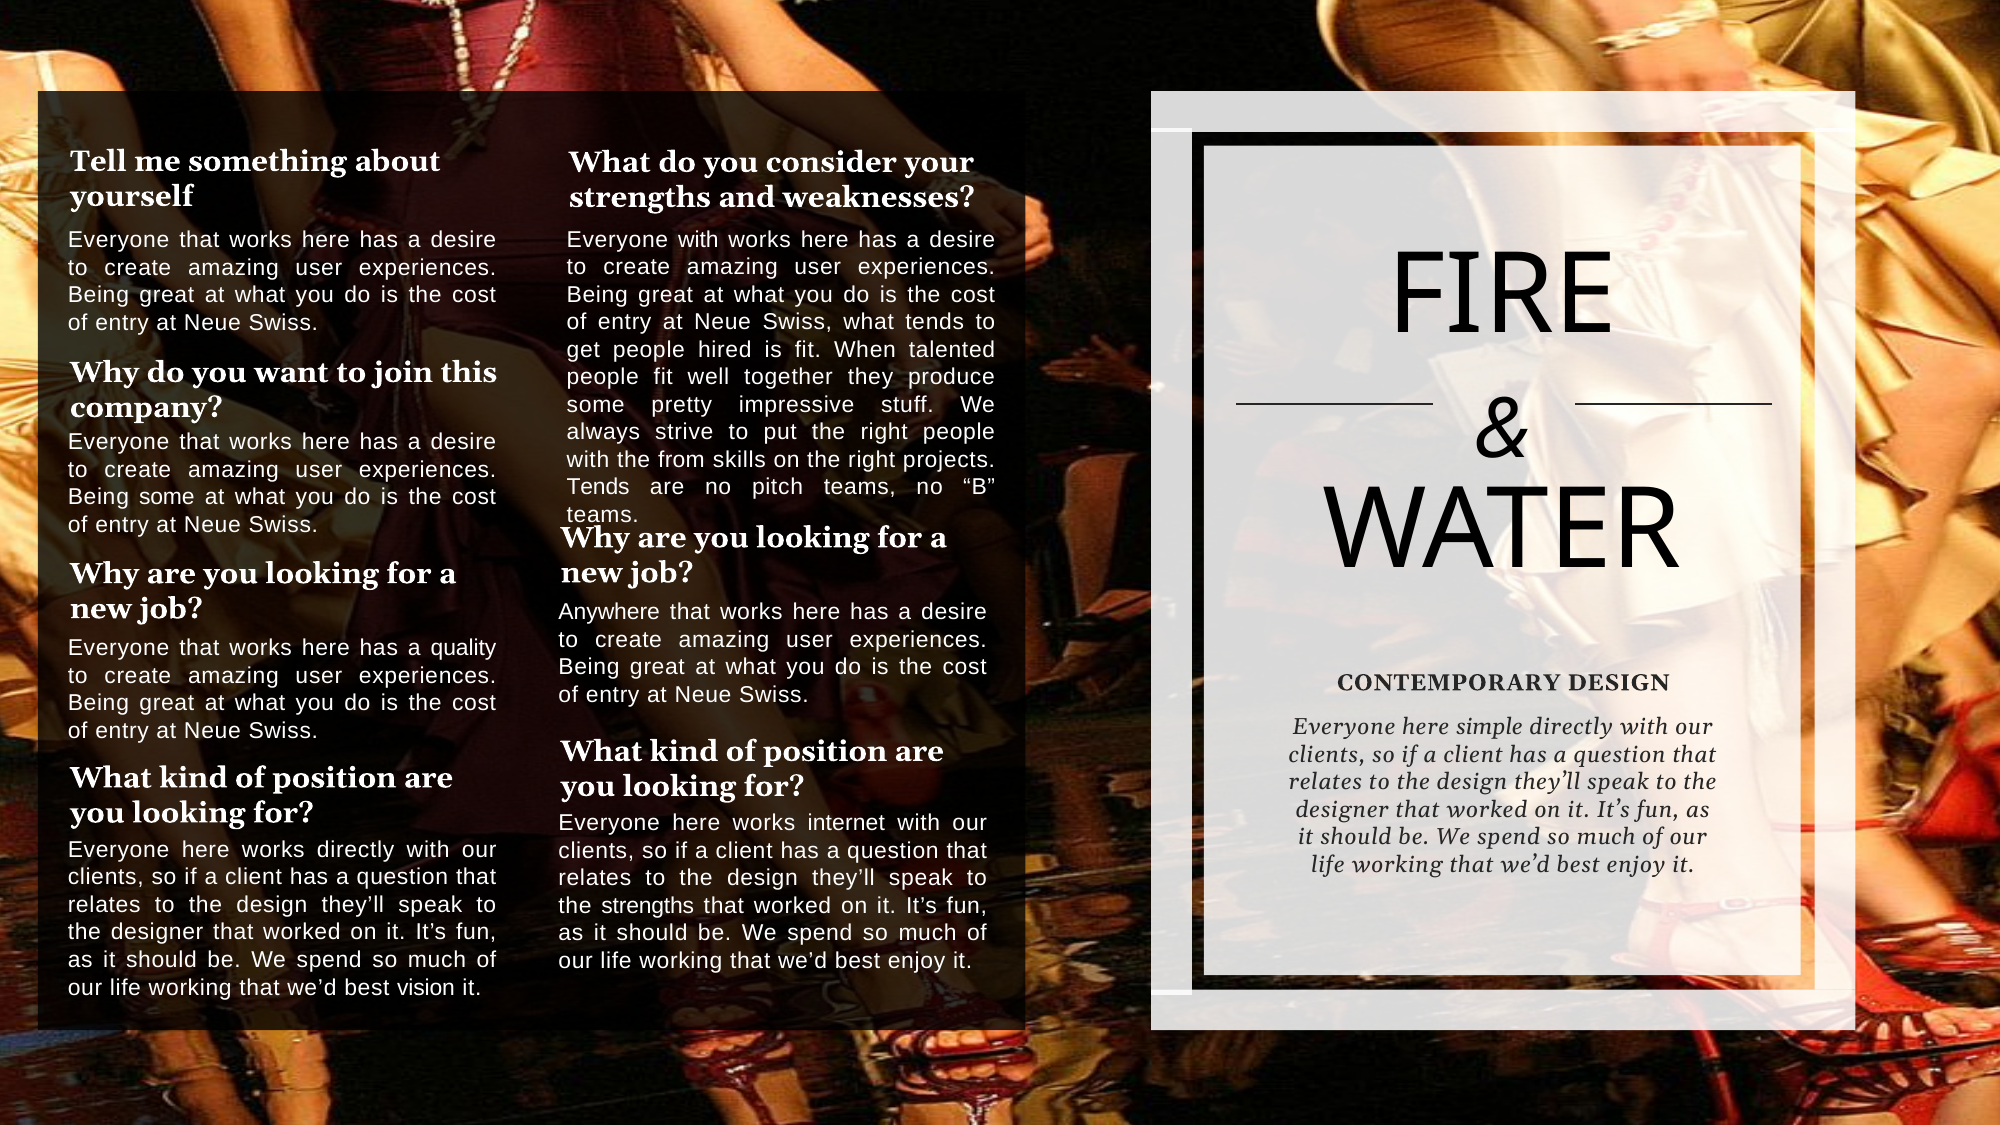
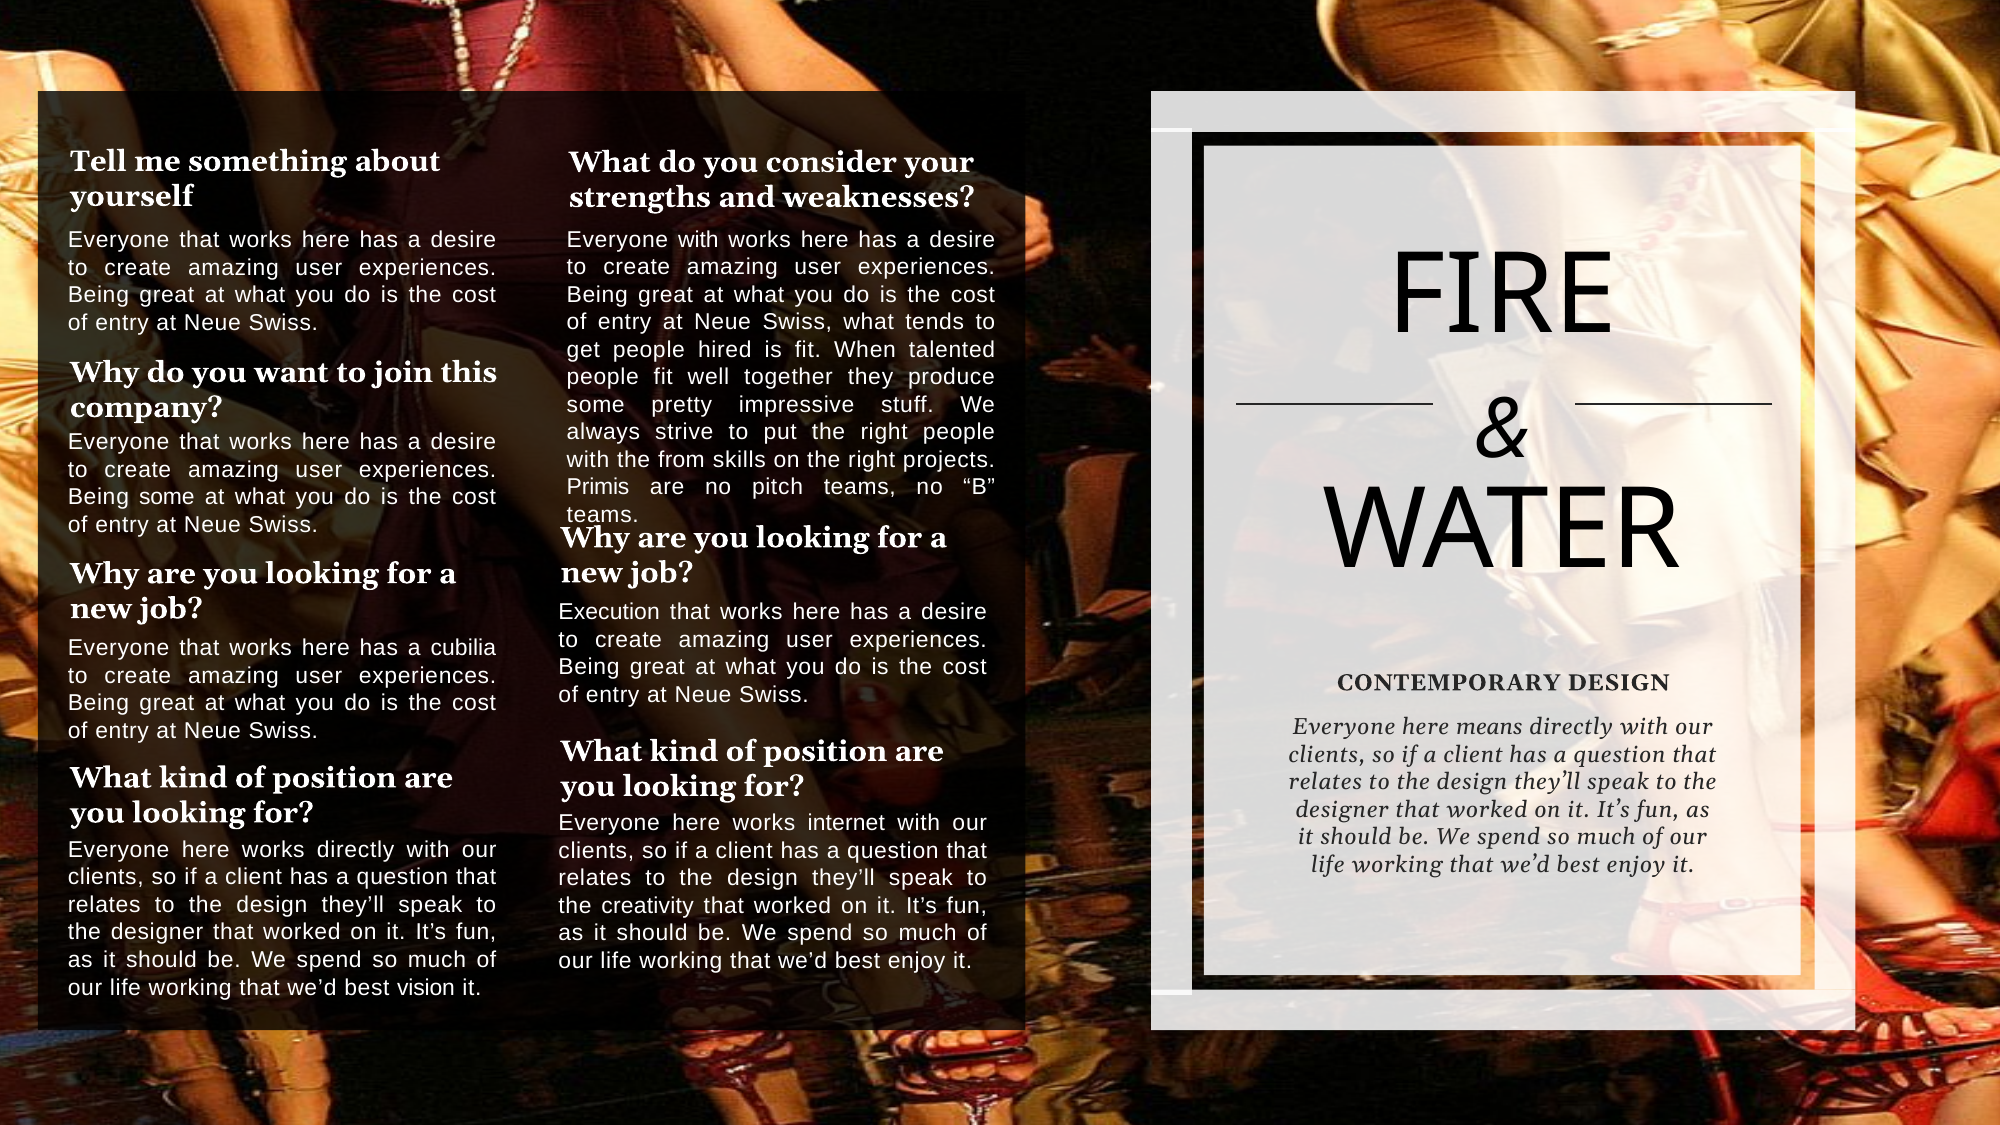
Tends: Tends -> Primis (598, 487)
Anywhere: Anywhere -> Execution (609, 612)
quality: quality -> cubilia (463, 648)
simple: simple -> means (1489, 727)
the strengths: strengths -> creativity (648, 906)
